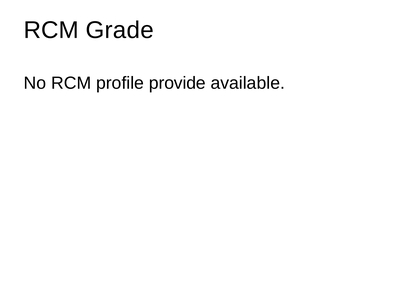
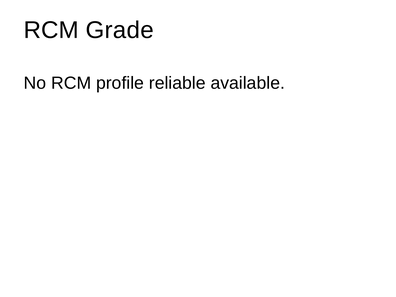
provide: provide -> reliable (177, 83)
